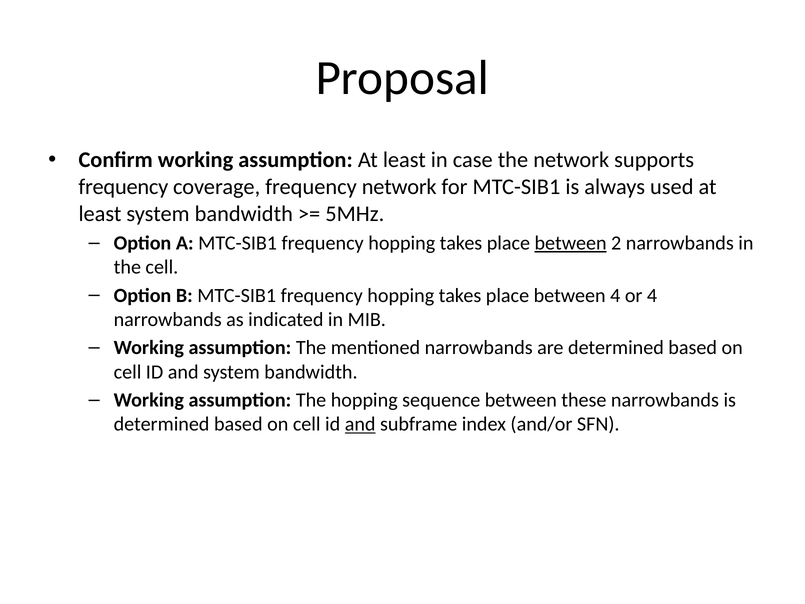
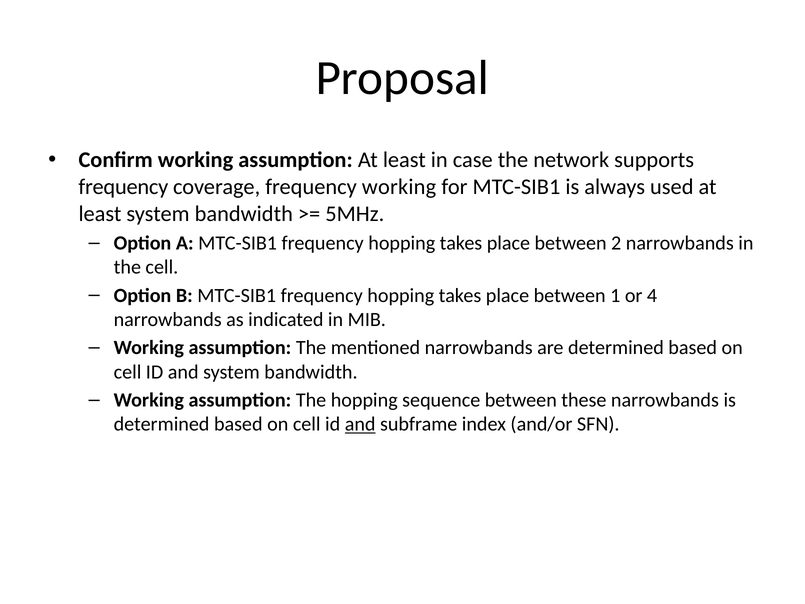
frequency network: network -> working (399, 187)
between underline: present -> none (571, 243)
between 4: 4 -> 1 (615, 295)
